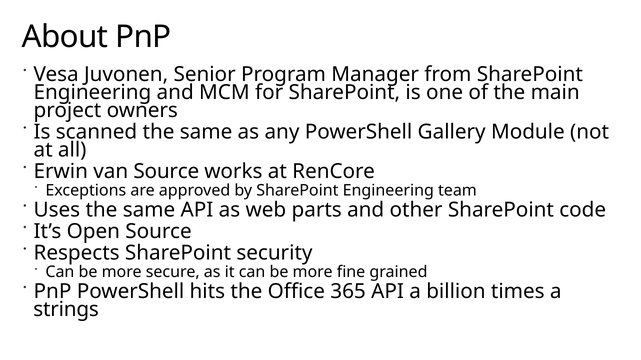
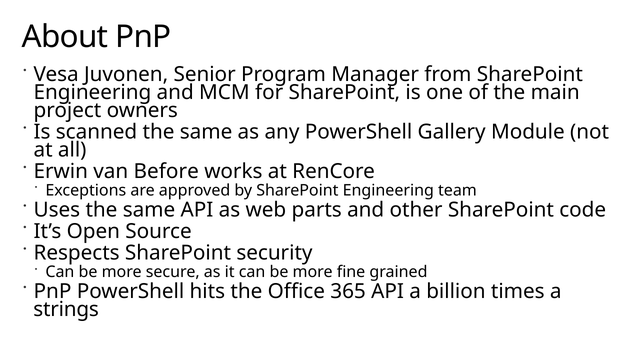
van Source: Source -> Before (166, 172)
